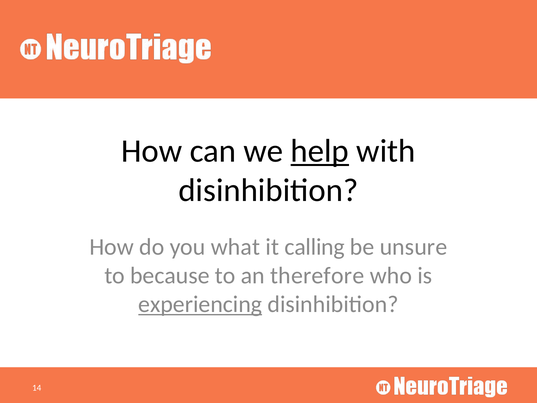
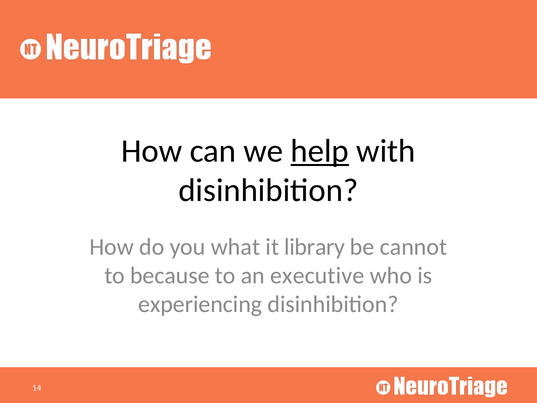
calling: calling -> library (315, 247)
unsure: unsure -> cannot (413, 247)
therefore: therefore -> executive (317, 276)
experiencing underline: present -> none (200, 304)
